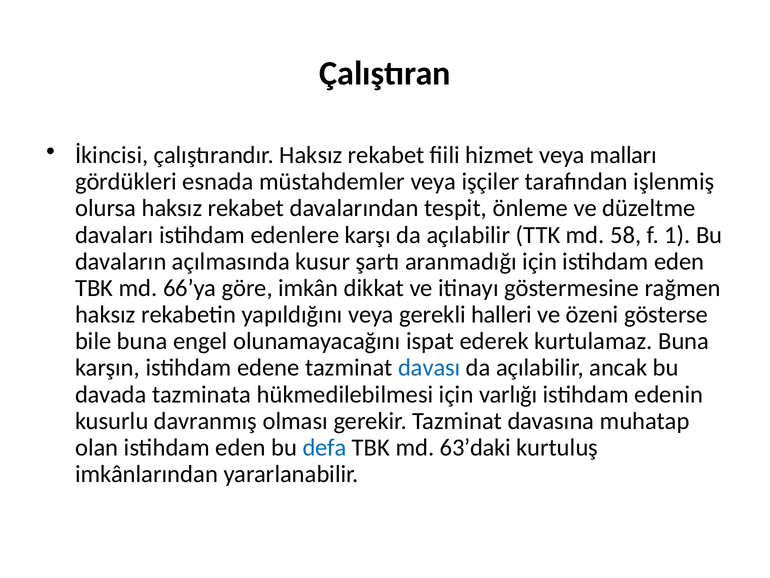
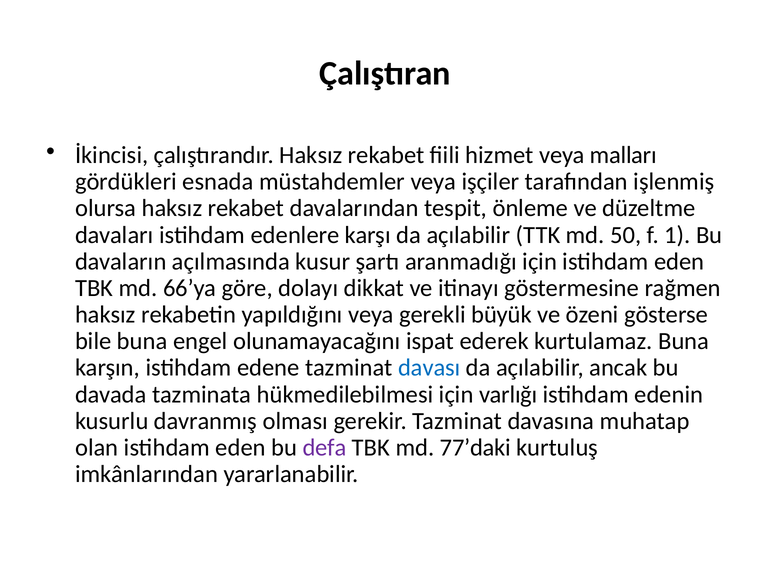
58: 58 -> 50 (626, 235)
imkân: imkân -> dolayı (308, 288)
halleri: halleri -> büyük (502, 314)
defa colour: blue -> purple (325, 447)
63’daki: 63’daki -> 77’daki (475, 447)
